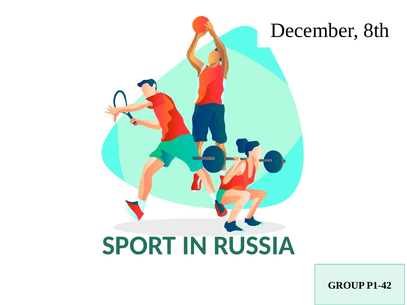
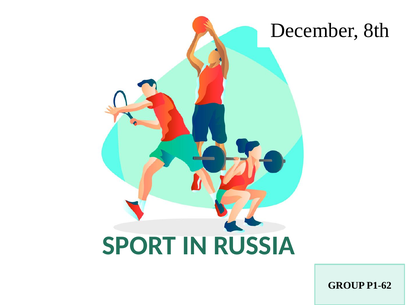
P1-42: P1-42 -> P1-62 (379, 286)
